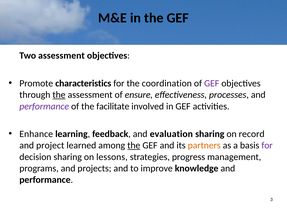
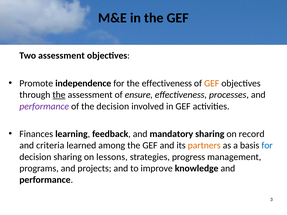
characteristics: characteristics -> independence (83, 83)
the coordination: coordination -> effectiveness (167, 83)
GEF colour: purple -> orange (212, 83)
the facilitate: facilitate -> decision (113, 106)
Enhance: Enhance -> Finances (36, 134)
evaluation: evaluation -> mandatory (171, 134)
project: project -> criteria (50, 146)
the underline: present -> none (134, 146)
for colour: purple -> blue (267, 146)
